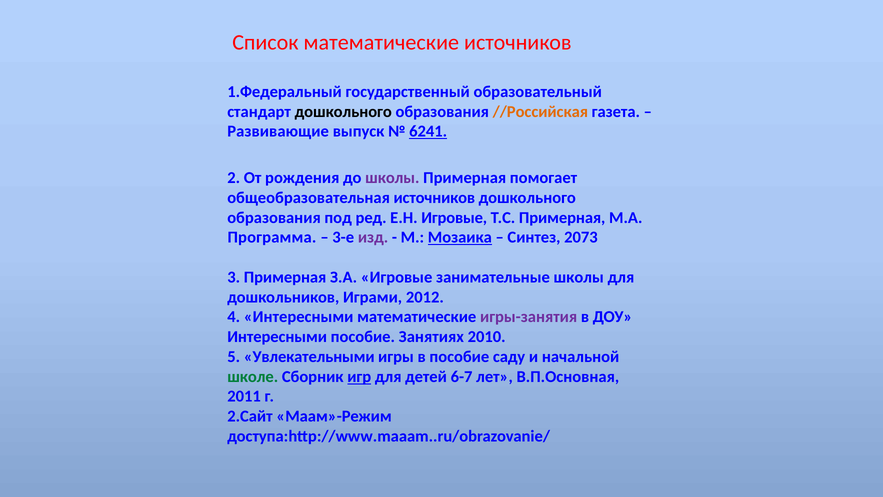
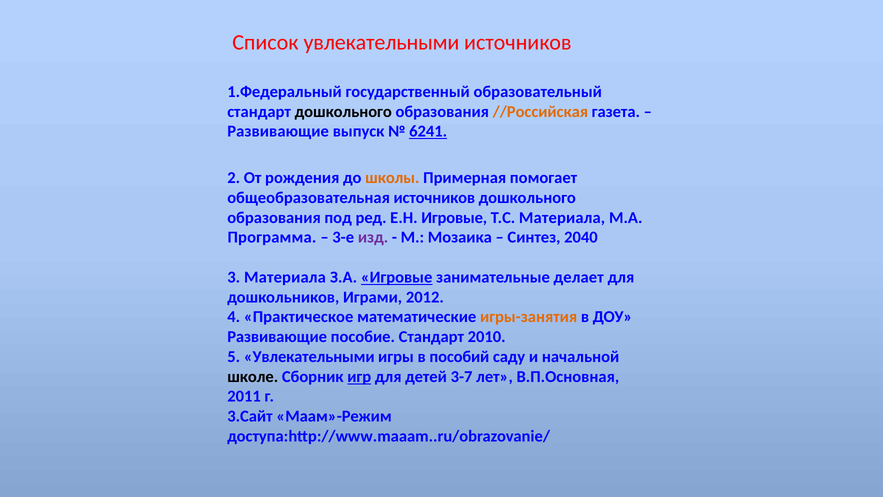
Список математические: математические -> увлекательными (381, 42)
школы colour: purple -> orange (392, 178)
Т.С Примерная: Примерная -> Материала (562, 217)
Мозаика underline: present -> none (460, 237)
2073: 2073 -> 2040 (581, 237)
3 Примерная: Примерная -> Материала (285, 277)
Игровые underline: none -> present (397, 277)
занимательные школы: школы -> делает (579, 277)
4 Интересными: Интересными -> Практическое (299, 317)
игры-занятия colour: purple -> orange (529, 317)
Интересными: Интересными -> Развивающие (277, 337)
пособие Занятиях: Занятиях -> Стандарт (431, 337)
в пособие: пособие -> пособий (459, 357)
школе colour: green -> black (253, 376)
6-7: 6-7 -> 3-7 (462, 376)
2.Сайт: 2.Сайт -> 3.Сайт (250, 416)
